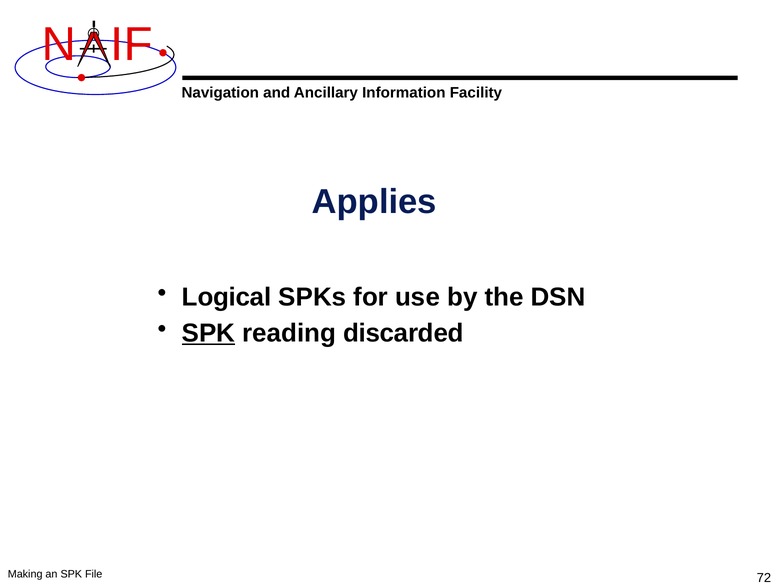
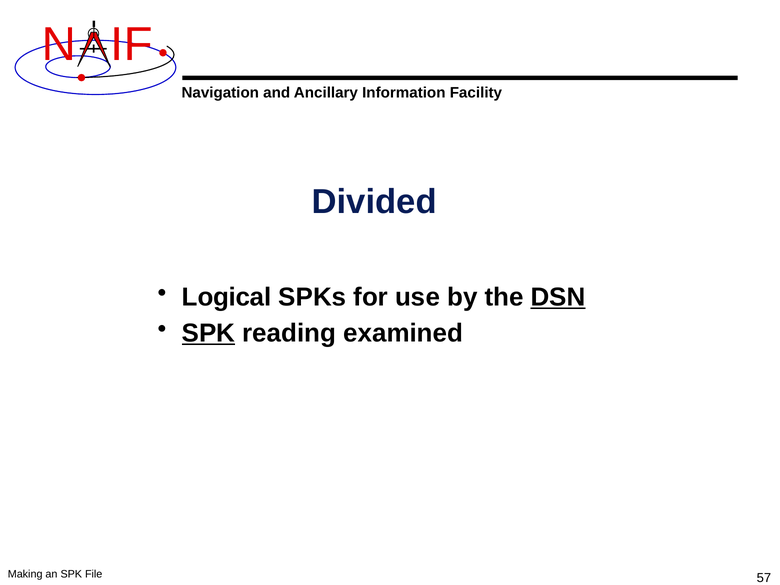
Applies: Applies -> Divided (374, 202)
DSN underline: none -> present (558, 297)
discarded: discarded -> examined (403, 333)
72: 72 -> 57 (764, 578)
